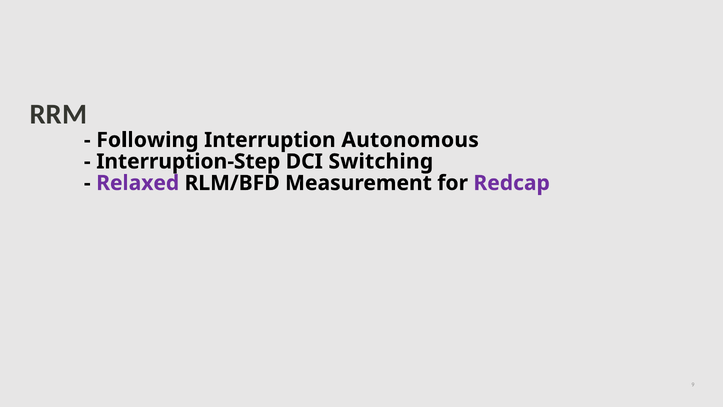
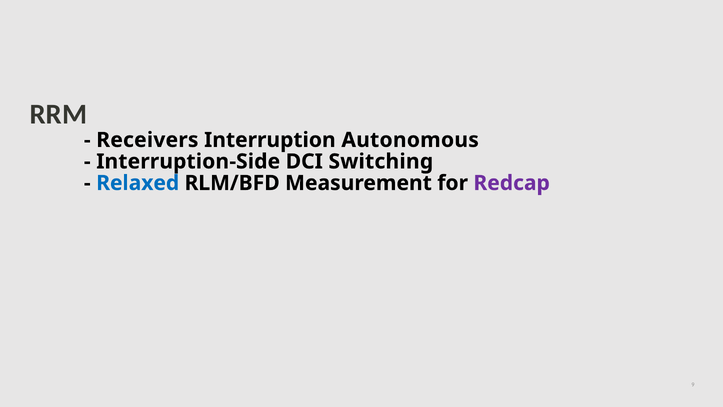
Following: Following -> Receivers (147, 140)
Interruption-Step: Interruption-Step -> Interruption-Side (188, 161)
Relaxed colour: purple -> blue (138, 183)
